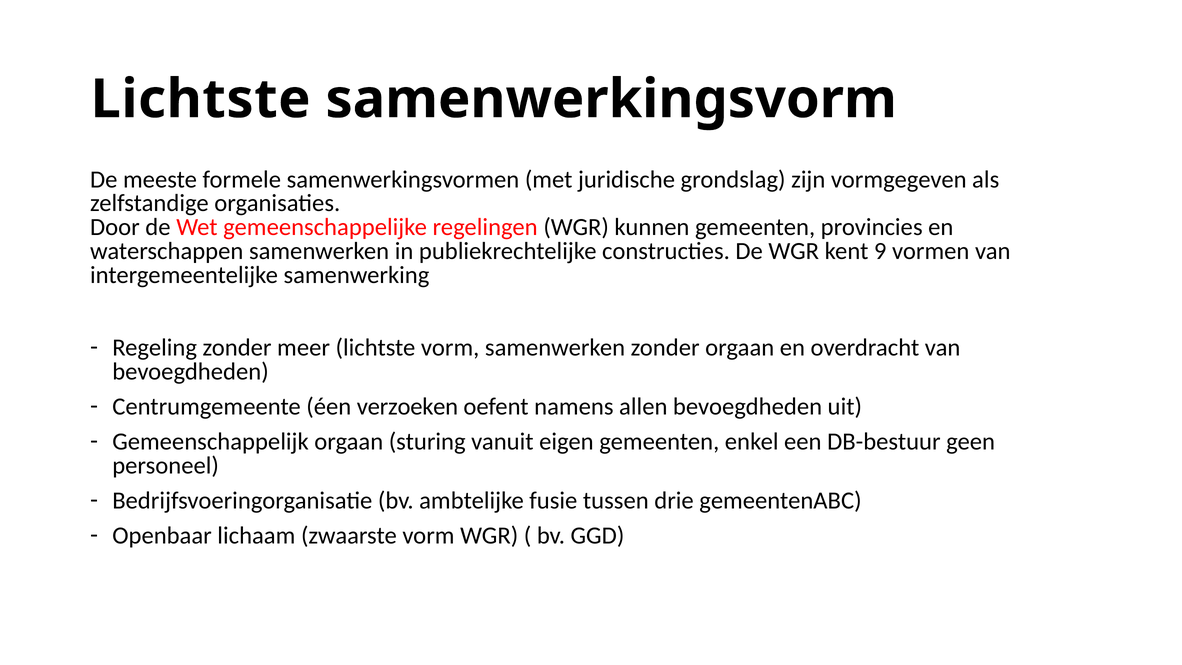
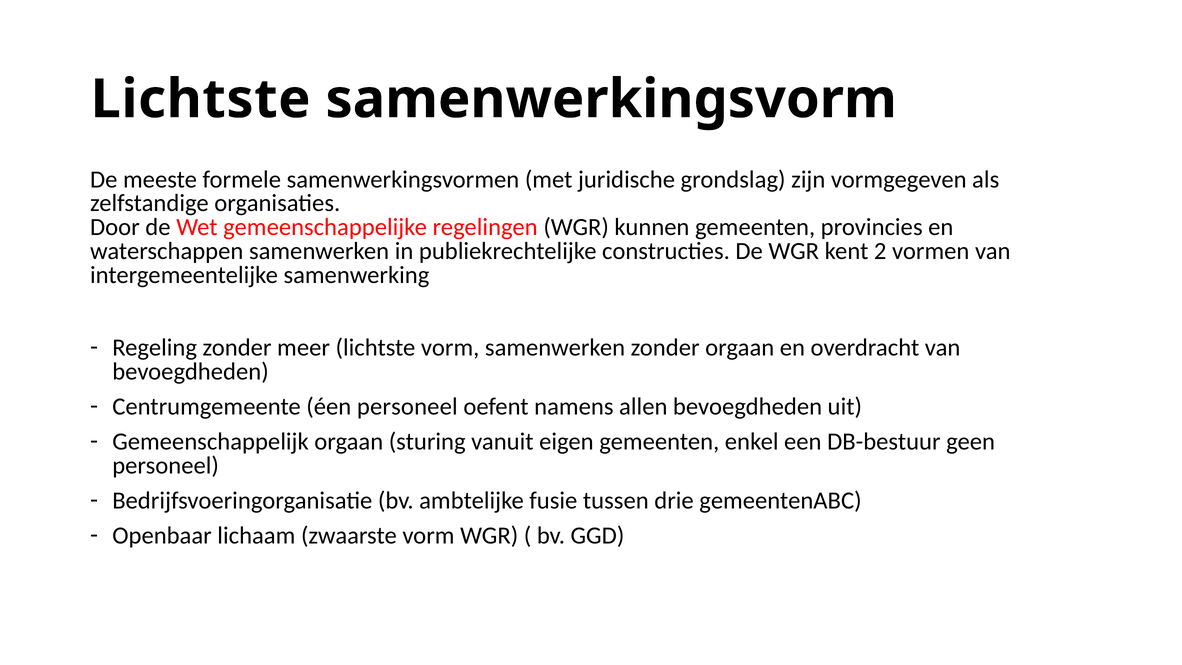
9: 9 -> 2 (880, 251)
éen verzoeken: verzoeken -> personeel (407, 407)
